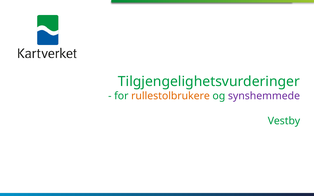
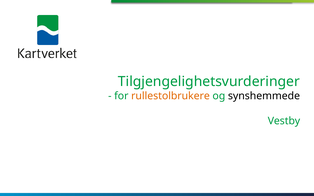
synshemmede colour: purple -> black (264, 96)
